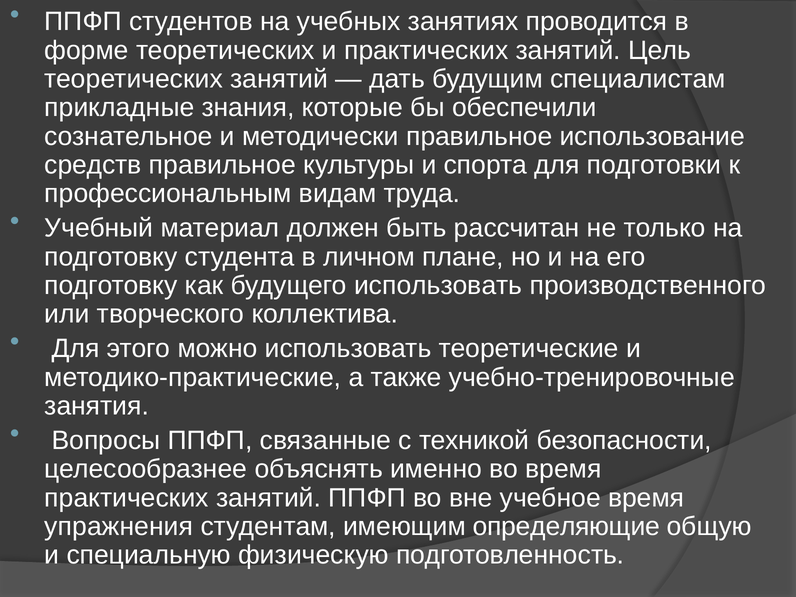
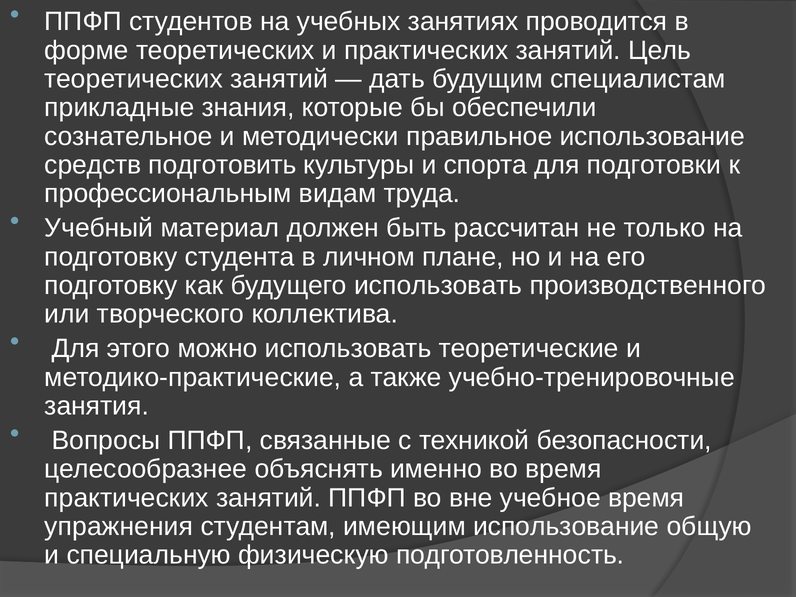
средств правильное: правильное -> подготовить (223, 165)
имеющим определяющие: определяющие -> использование (566, 527)
